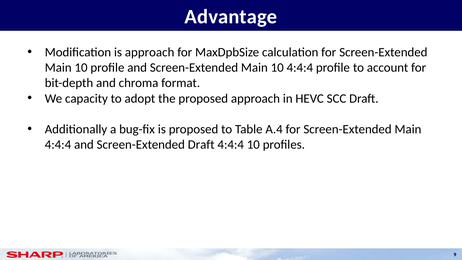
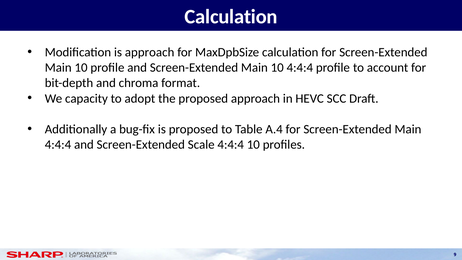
Advantage: Advantage -> Calculation (231, 17)
Screen-Extended Draft: Draft -> Scale (201, 145)
